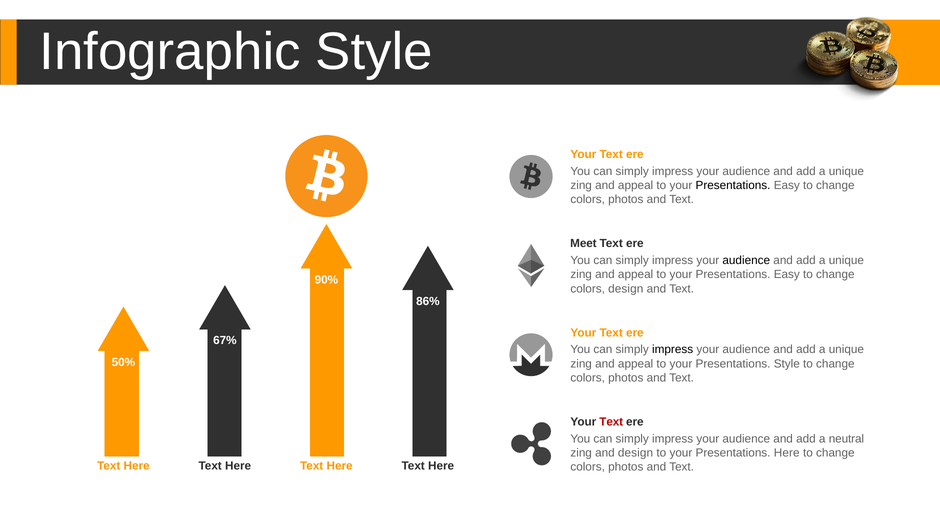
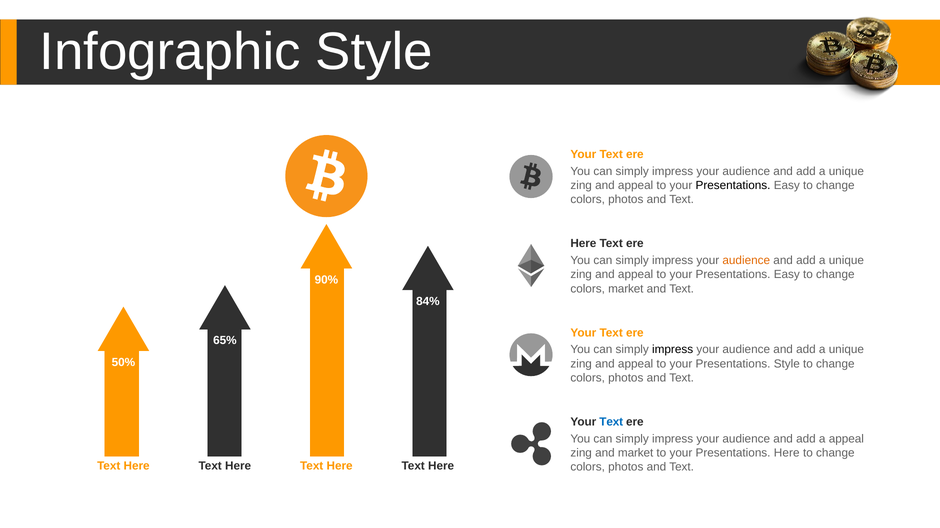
Meet: Meet -> Here (583, 244)
audience colour: black -> orange (746, 261)
colors design: design -> market (626, 289)
86%: 86% -> 84% (428, 302)
67%: 67% -> 65% (225, 341)
Text colour: red -> blue (611, 422)
a neutral: neutral -> appeal (846, 439)
and design: design -> market (636, 453)
